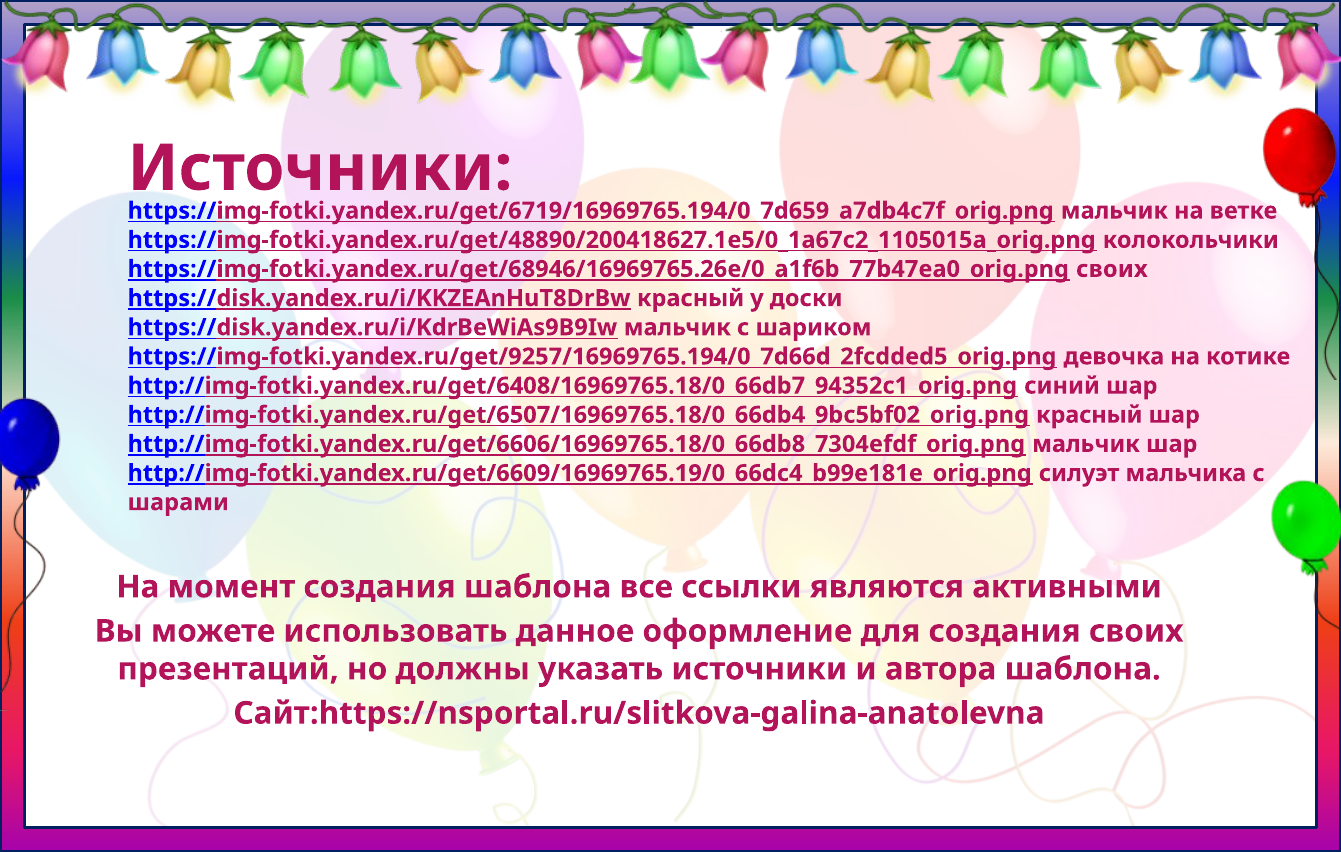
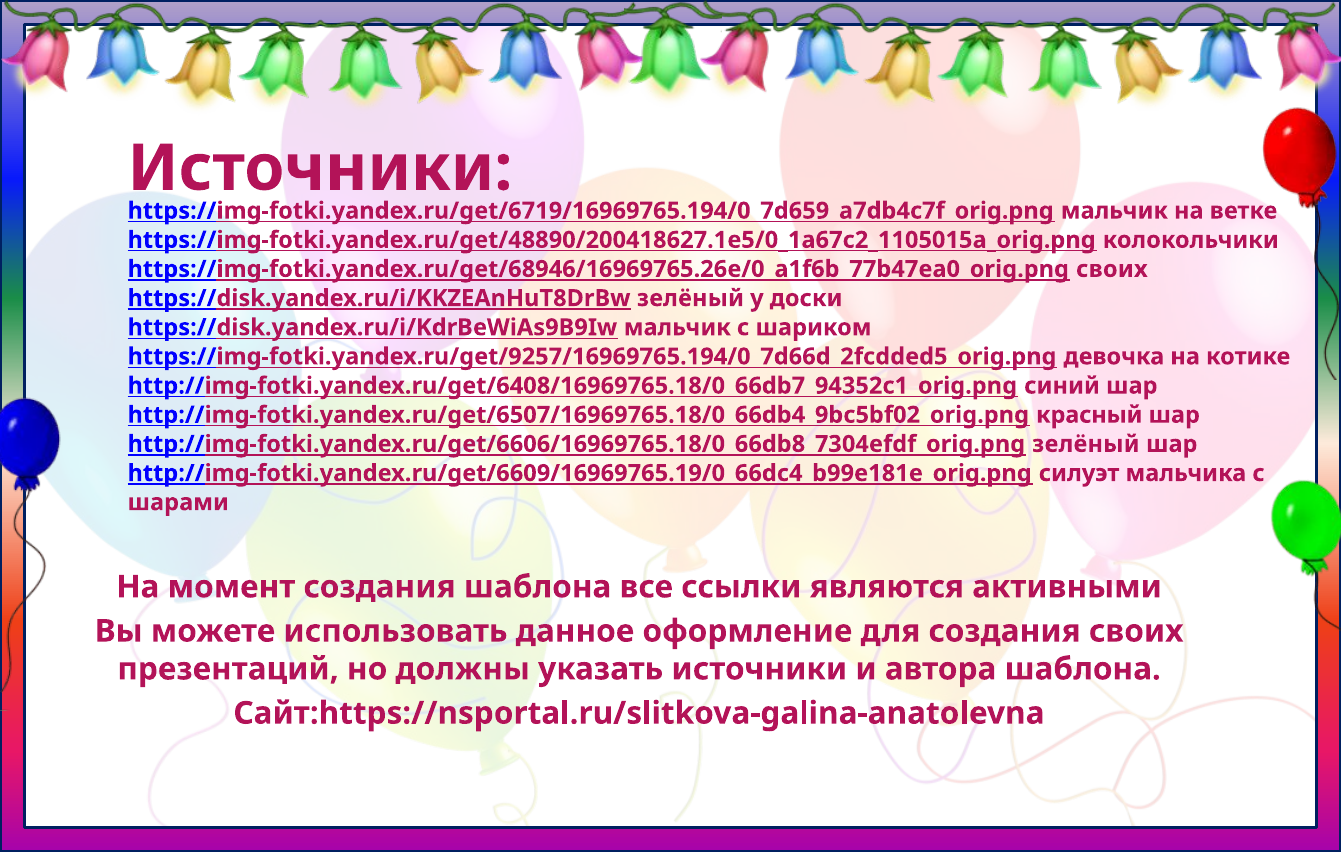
https://disk.yandex.ru/i/KKZEAnHuT8DrBw красный: красный -> зелёный (690, 298)
http://img-fotki.yandex.ru/get/6606/16969765.18/0_66db8_7304efdf_orig.png мальчик: мальчик -> зелёный (1086, 444)
